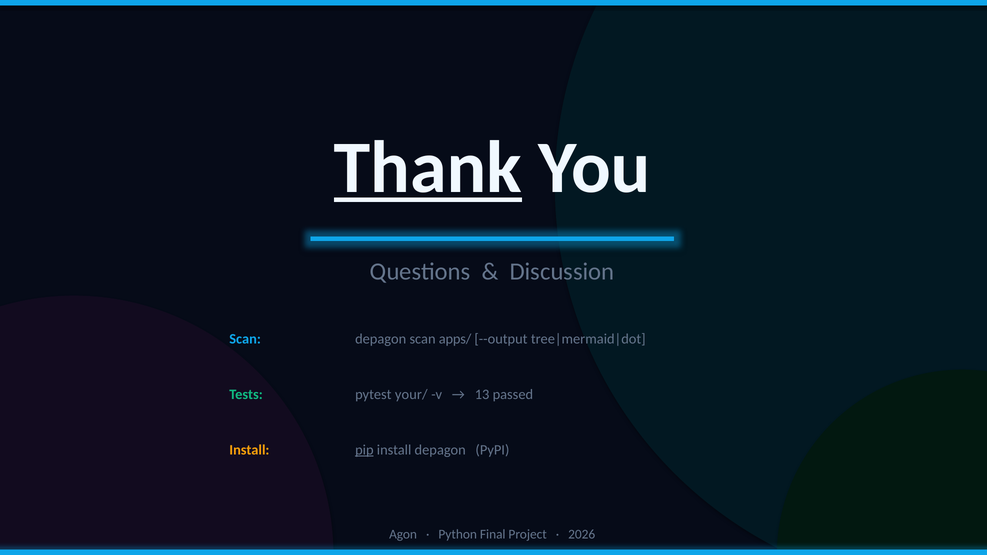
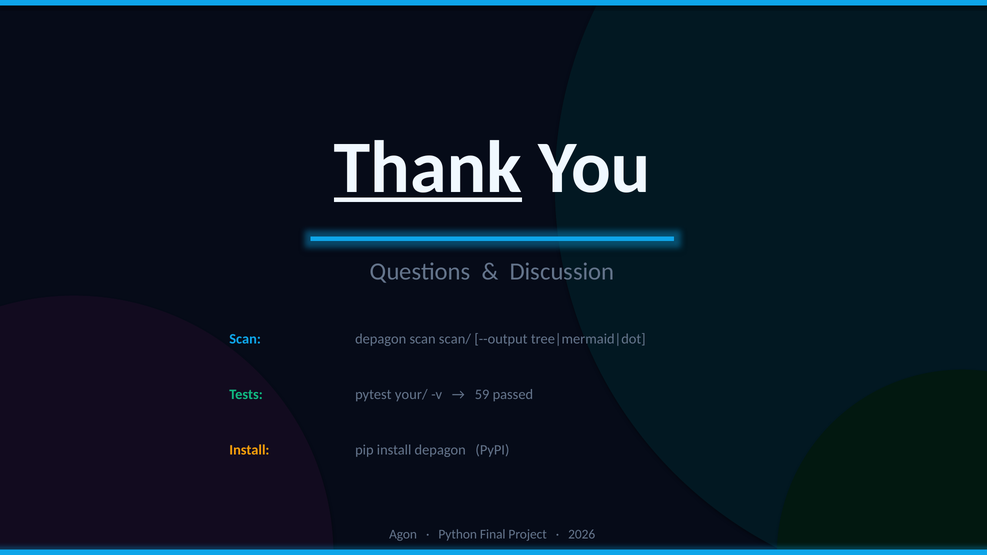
apps/: apps/ -> scan/ (455, 339)
13: 13 -> 59 (482, 395)
pip underline: present -> none (364, 450)
